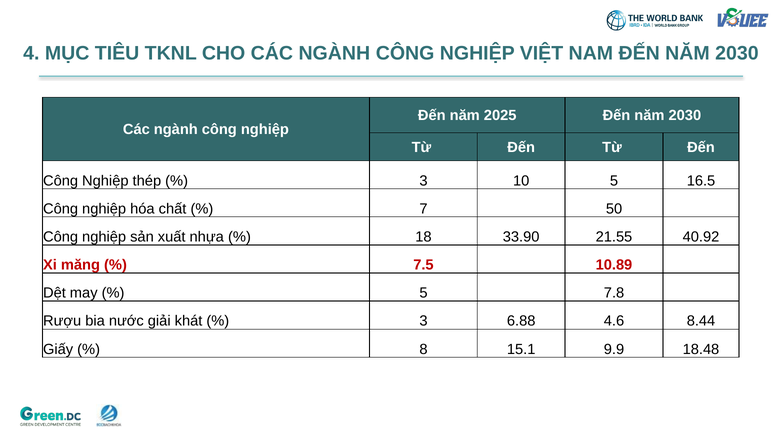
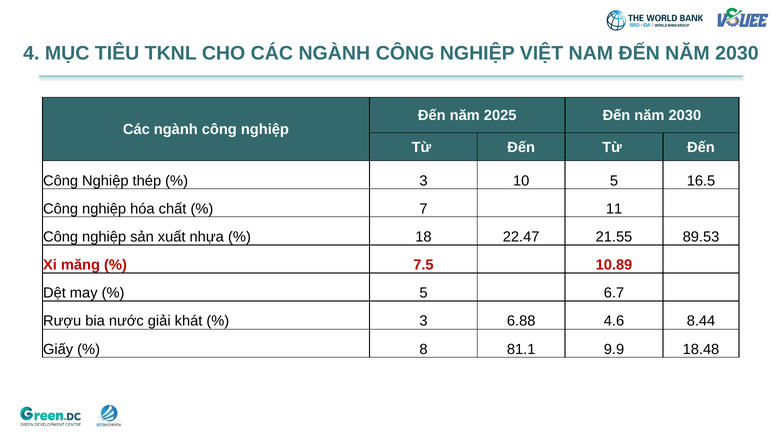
50: 50 -> 11 (614, 209)
33.90: 33.90 -> 22.47 (521, 237)
40.92: 40.92 -> 89.53 (701, 237)
7.8: 7.8 -> 6.7 (614, 293)
15.1: 15.1 -> 81.1 (521, 349)
